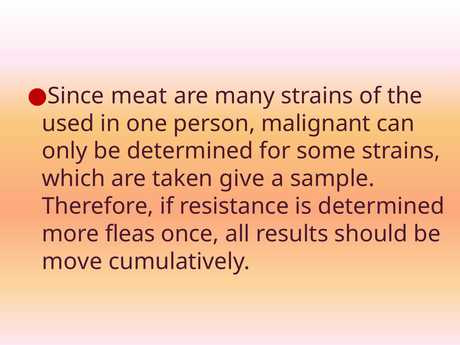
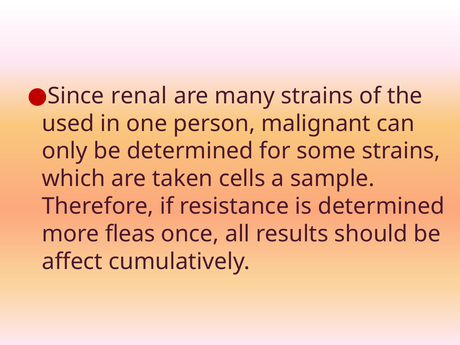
meat: meat -> renal (139, 96)
give: give -> cells (242, 179)
move: move -> affect (72, 261)
